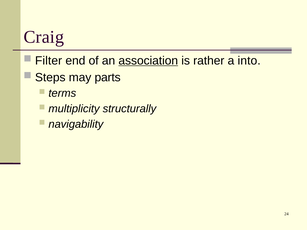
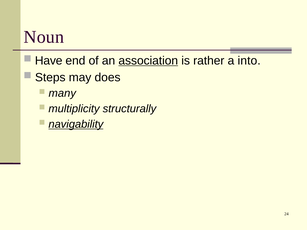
Craig: Craig -> Noun (44, 37)
Filter: Filter -> Have (49, 61)
parts: parts -> does (108, 77)
terms: terms -> many (62, 93)
navigability underline: none -> present (76, 124)
